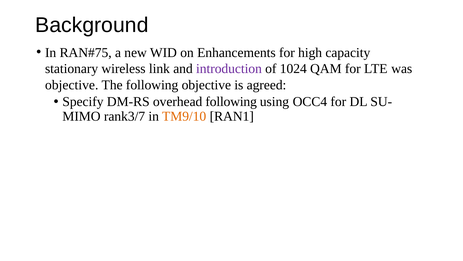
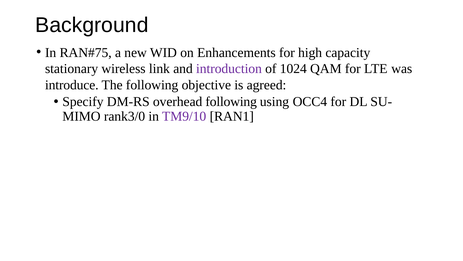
objective: objective -> introduce (72, 85)
rank3/7: rank3/7 -> rank3/0 (125, 116)
TM9/10 colour: orange -> purple (184, 116)
